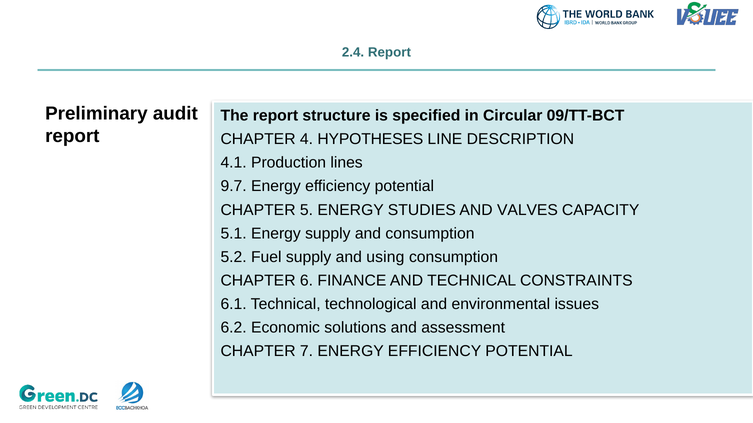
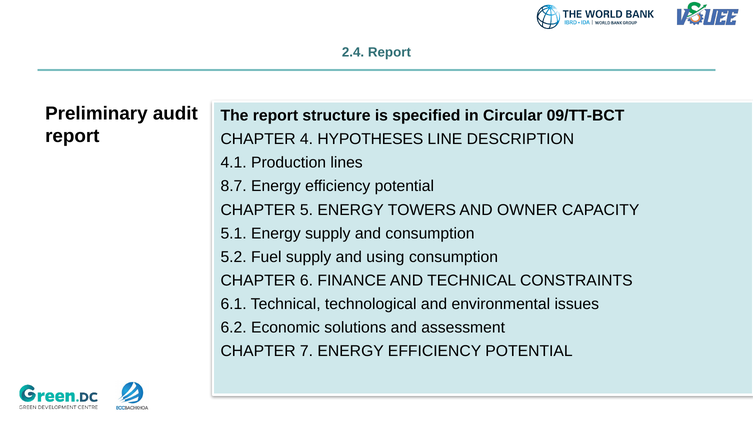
9.7: 9.7 -> 8.7 (234, 187)
STUDIES: STUDIES -> TOWERS (422, 210)
VALVES: VALVES -> OWNER (527, 210)
